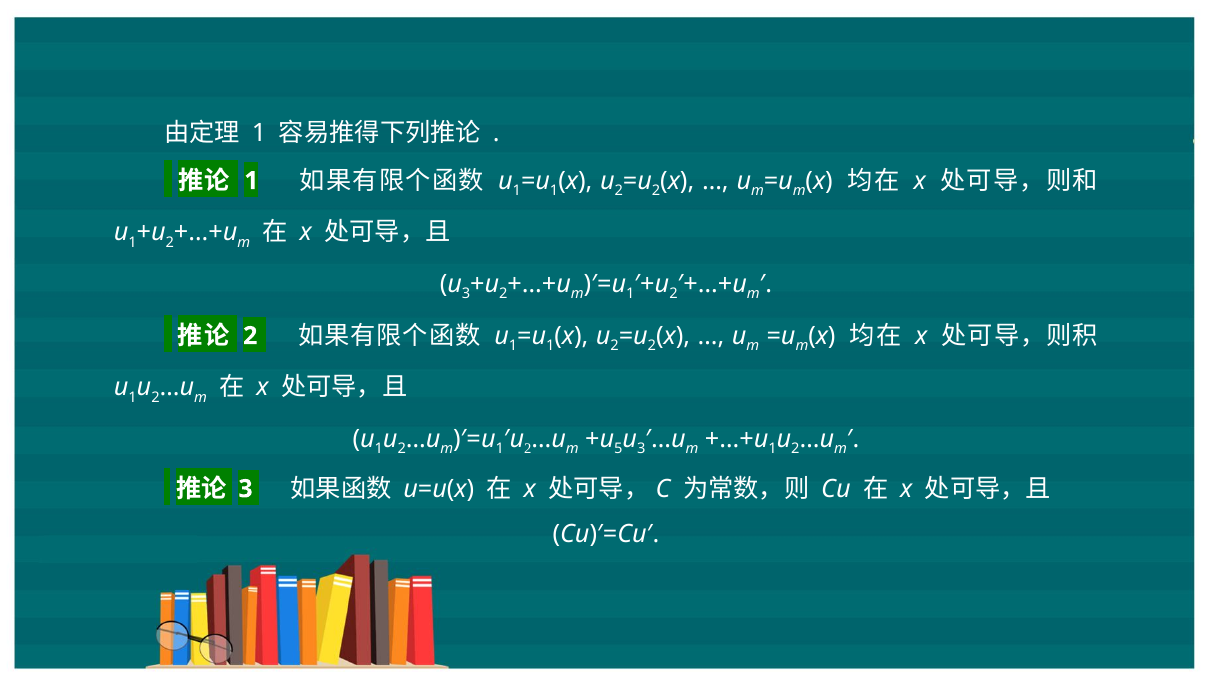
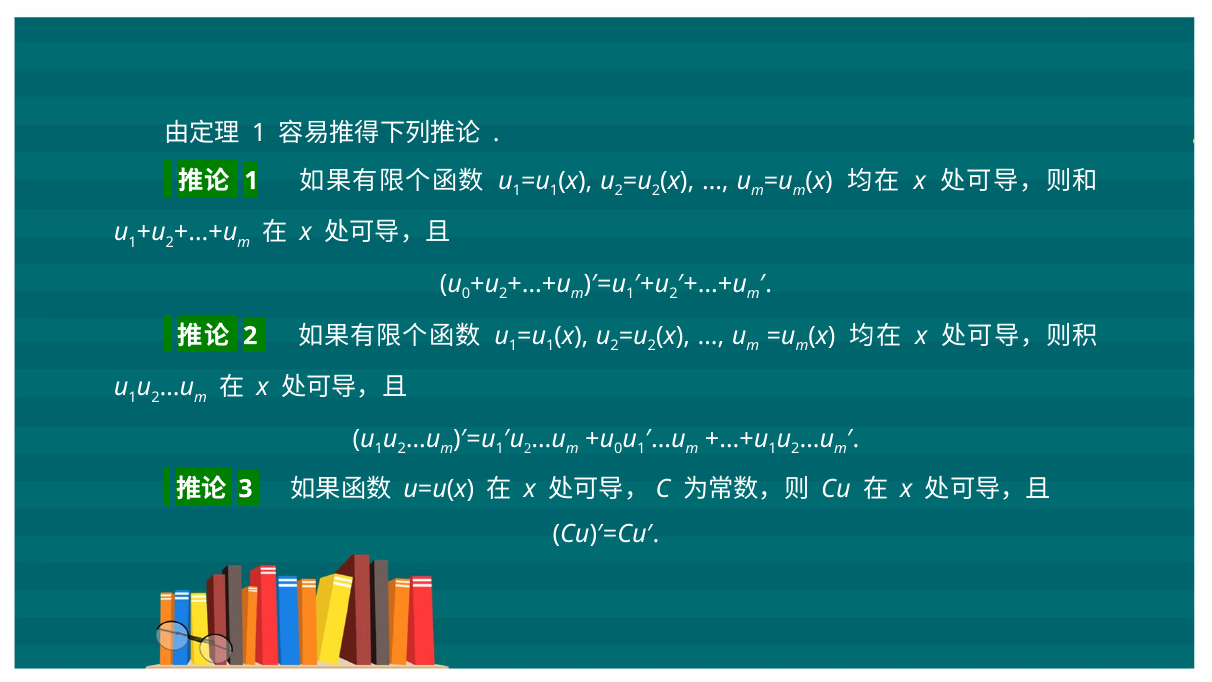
3: 3 -> 0 (466, 294)
5: 5 -> 0 (618, 449)
3: 3 -> 1 (641, 449)
